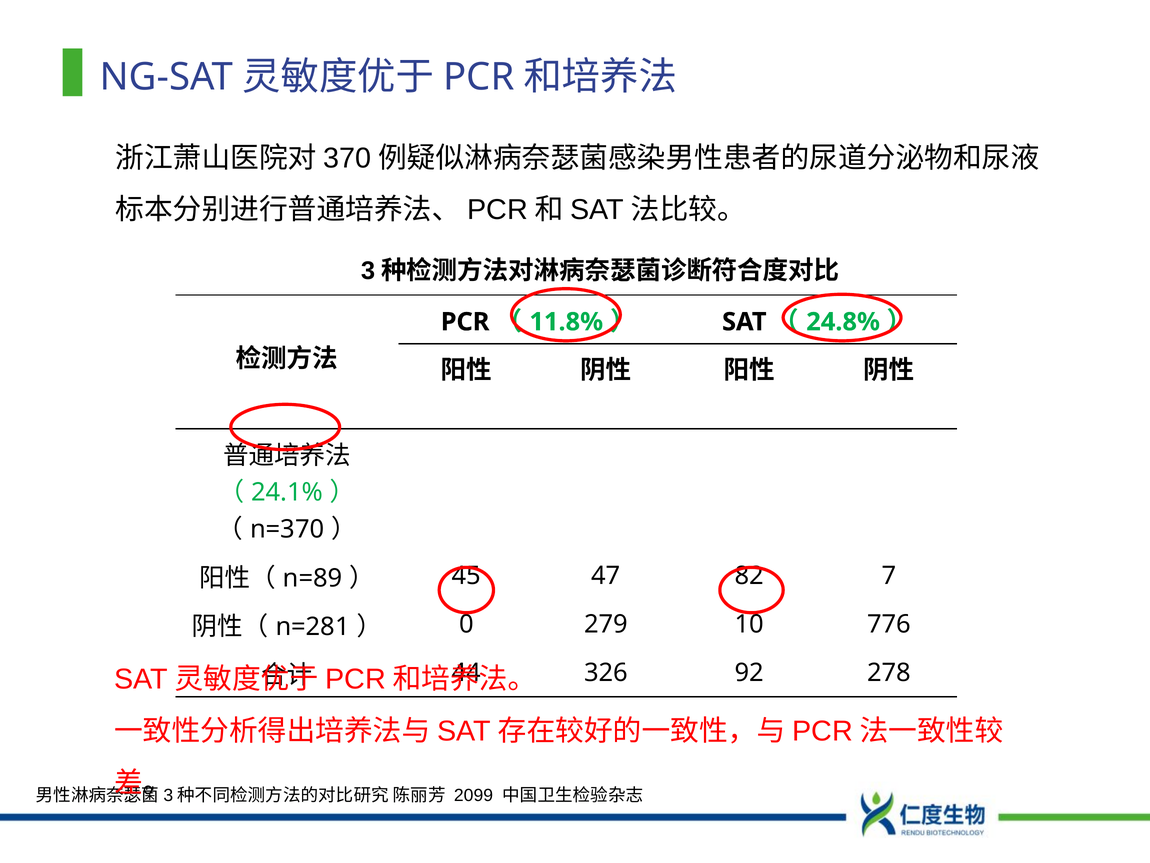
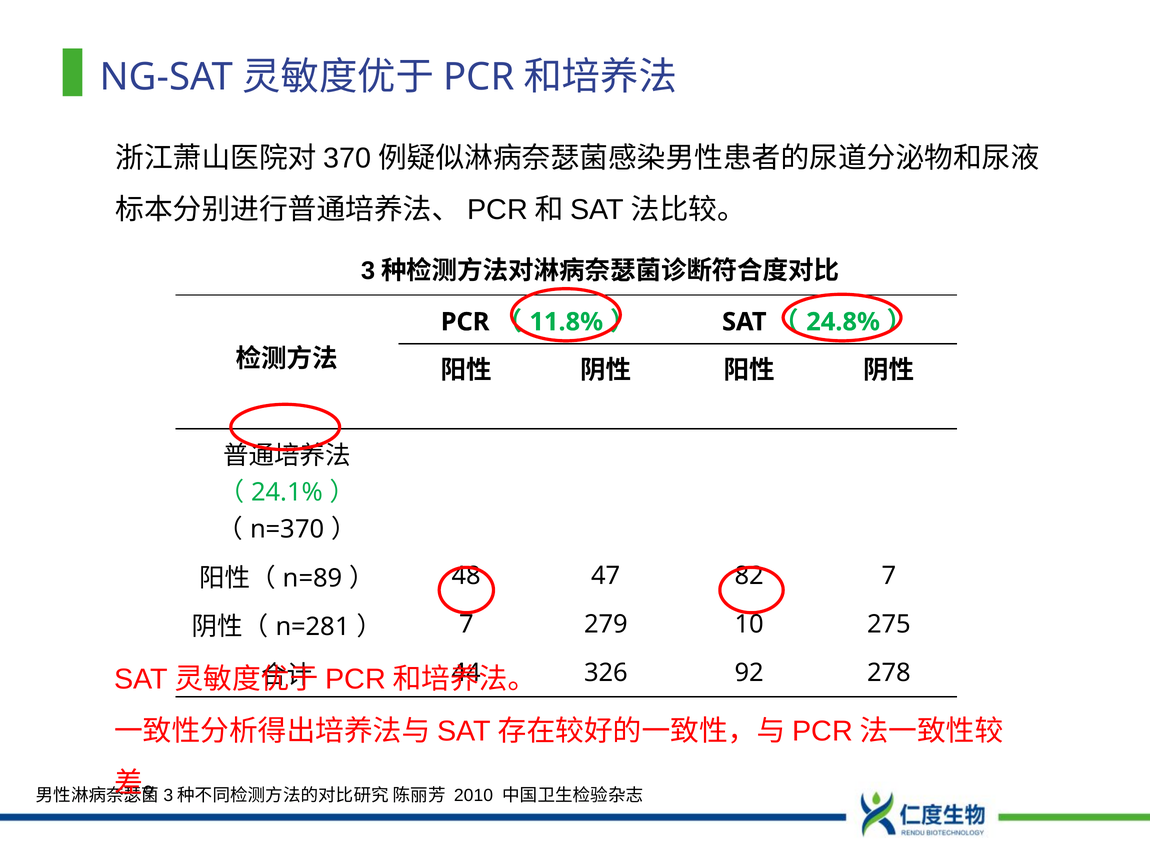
45: 45 -> 48 (466, 575)
0: 0 -> 7 (466, 624)
776: 776 -> 275 (889, 624)
2099: 2099 -> 2010 (474, 795)
